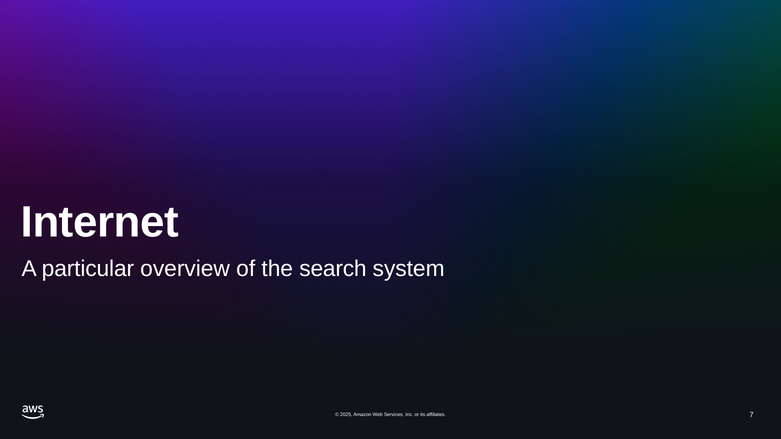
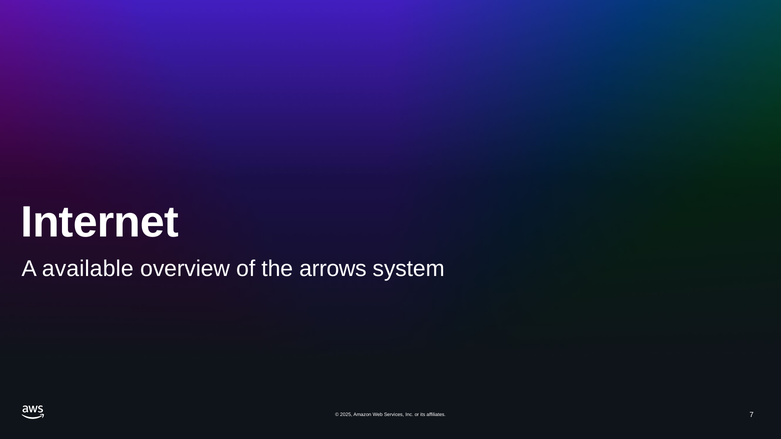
particular: particular -> available (88, 269)
search: search -> arrows (333, 269)
